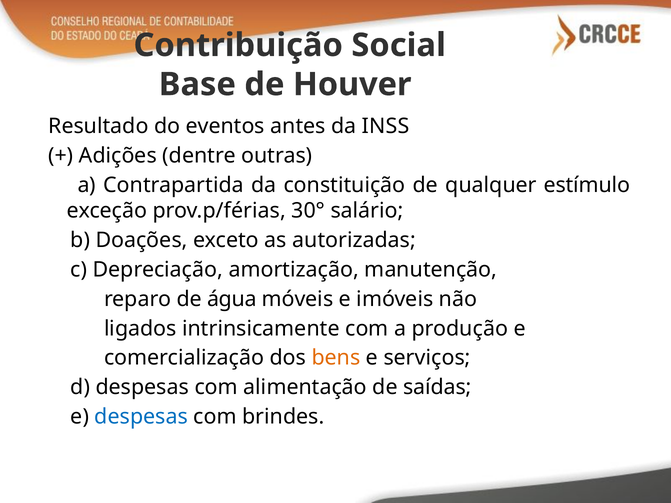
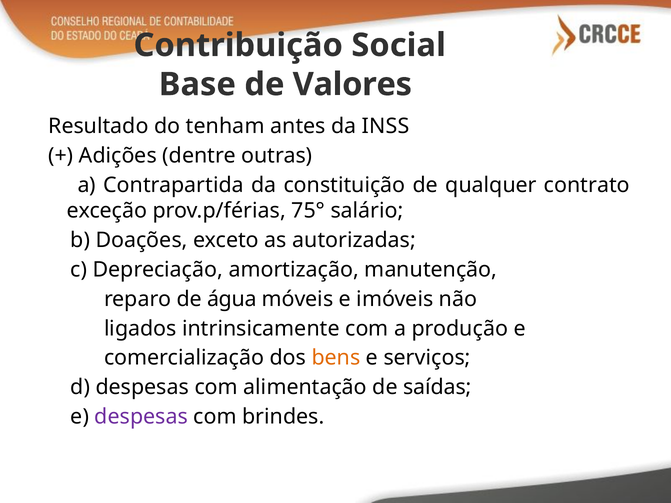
Houver: Houver -> Valores (352, 84)
eventos: eventos -> tenham (225, 126)
estímulo: estímulo -> contrato (587, 185)
30°: 30° -> 75° (308, 211)
despesas colour: blue -> purple (141, 417)
